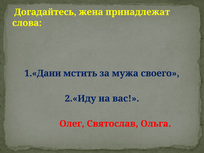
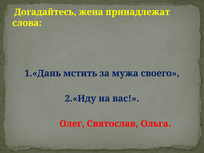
1.«Дани: 1.«Дани -> 1.«Дань (43, 73)
